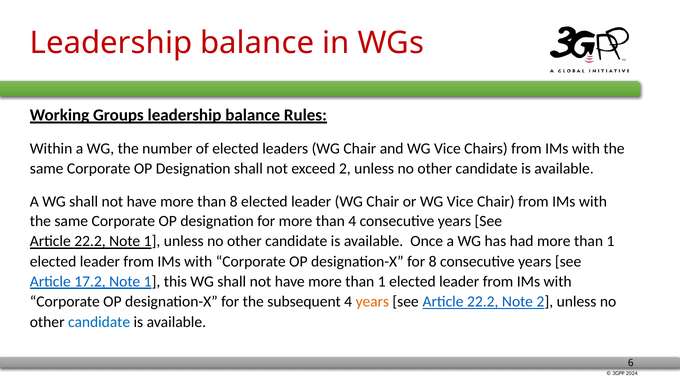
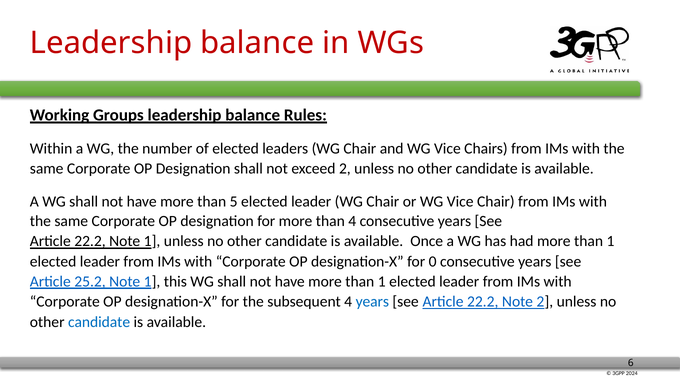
than 8: 8 -> 5 (234, 202)
for 8: 8 -> 0 (433, 262)
17.2: 17.2 -> 25.2 (90, 282)
years colour: orange -> blue (372, 302)
